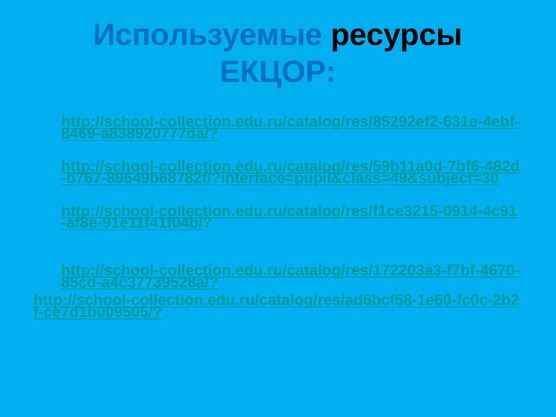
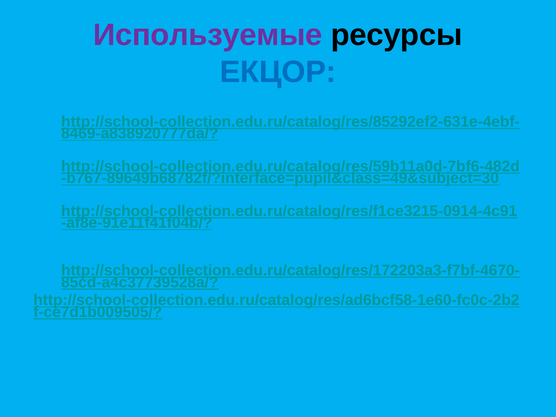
Используемые colour: blue -> purple (208, 35)
